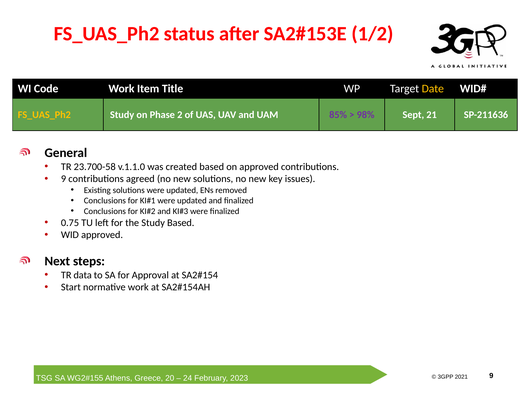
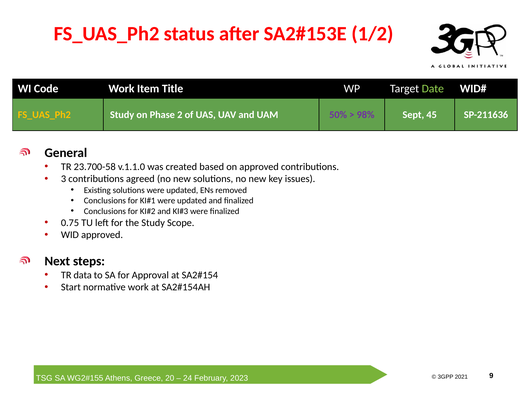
Date colour: yellow -> light green (433, 89)
85%: 85% -> 50% (338, 115)
21: 21 -> 45 (432, 115)
9: 9 -> 3 (64, 179)
Study Based: Based -> Scope (181, 223)
